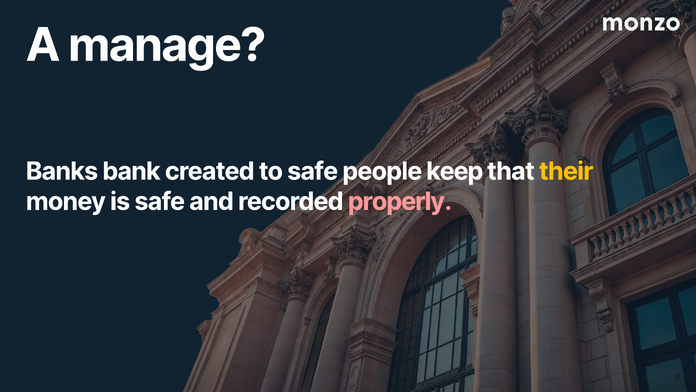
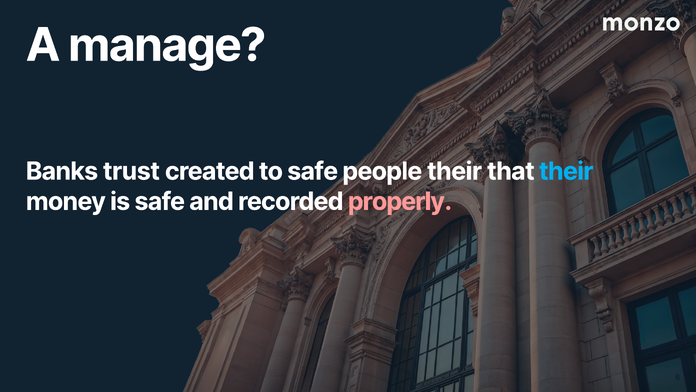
bank: bank -> trust (131, 171)
people keep: keep -> their (454, 171)
their colour: yellow -> light blue (566, 171)
